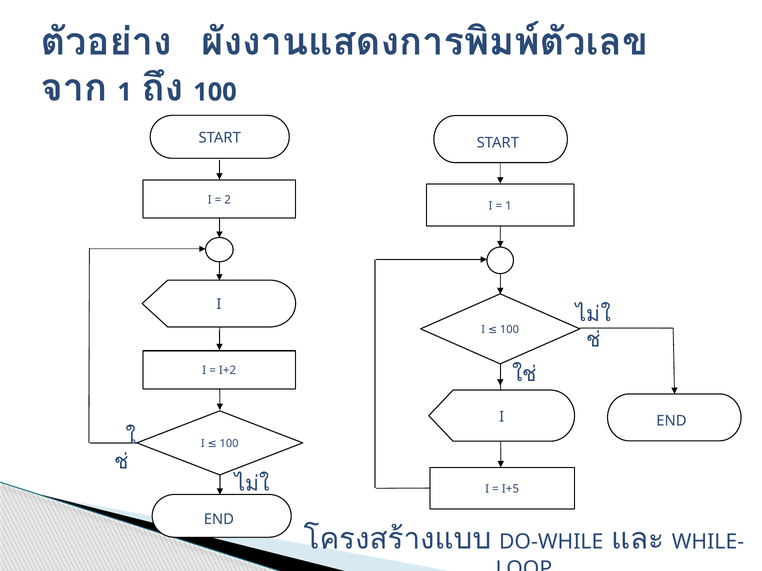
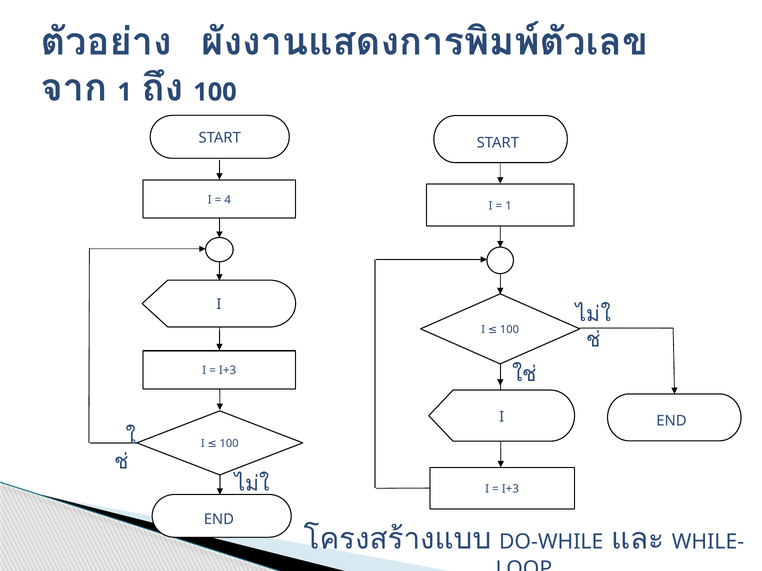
2: 2 -> 4 (228, 200)
I+2: I+2 -> I+3 (228, 371)
I+5: I+5 -> I+3 (510, 489)
